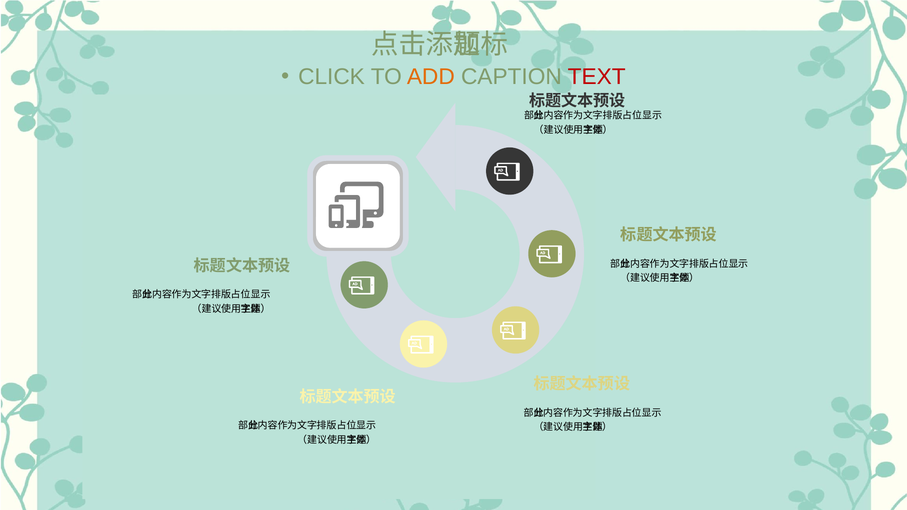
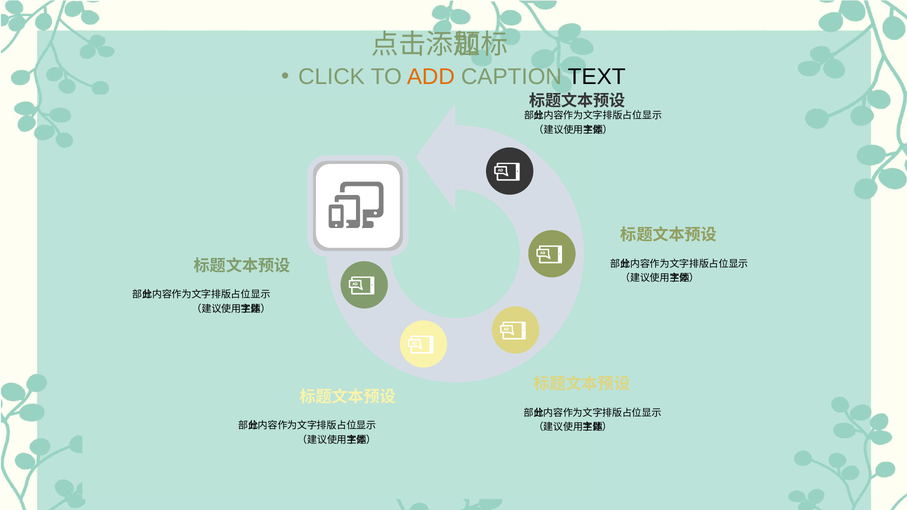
TEXT colour: red -> black (597, 77)
